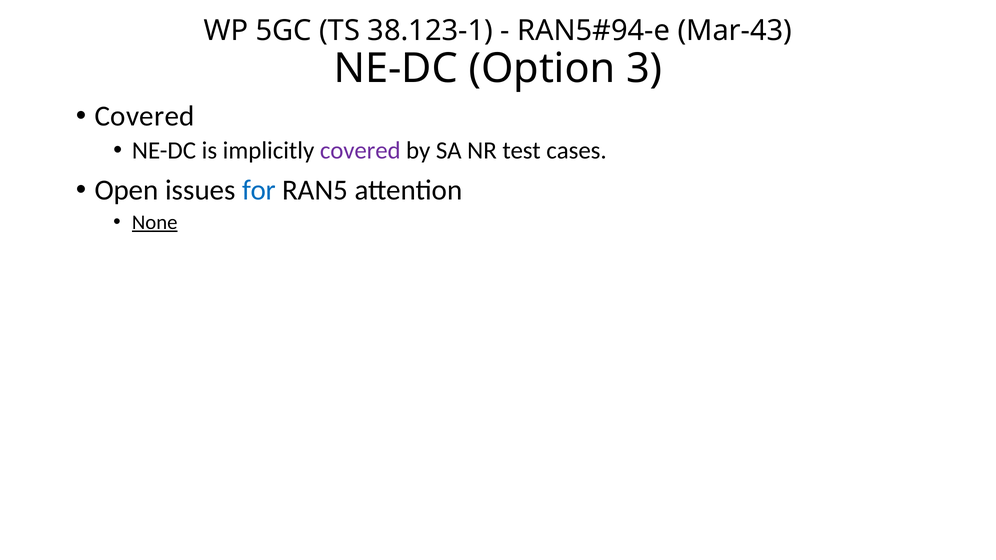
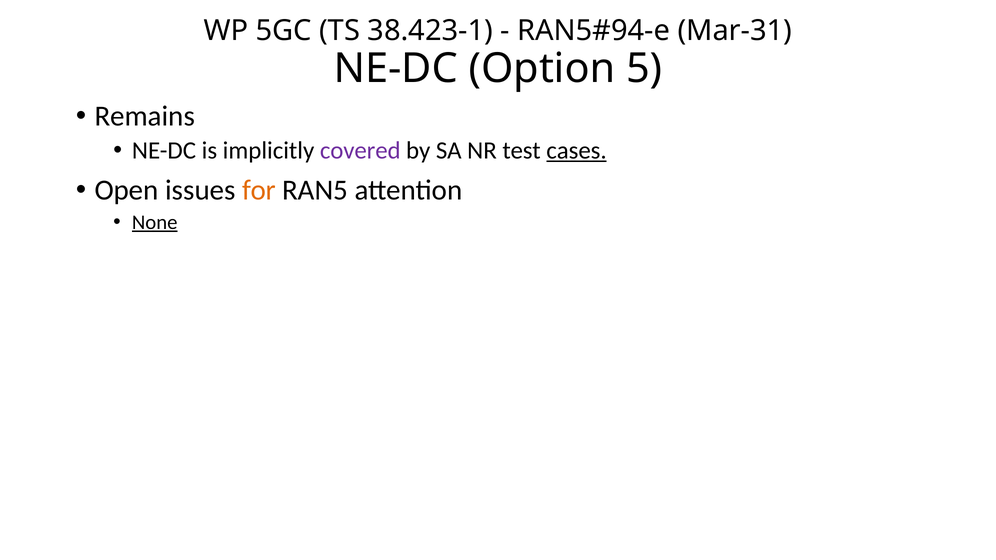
38.123-1: 38.123-1 -> 38.423-1 (430, 31)
Mar-43: Mar-43 -> Mar-31 (735, 31)
3: 3 -> 5 (644, 69)
Covered: Covered -> Remains (145, 116)
cases underline: none -> present (577, 151)
for colour: blue -> orange (259, 190)
